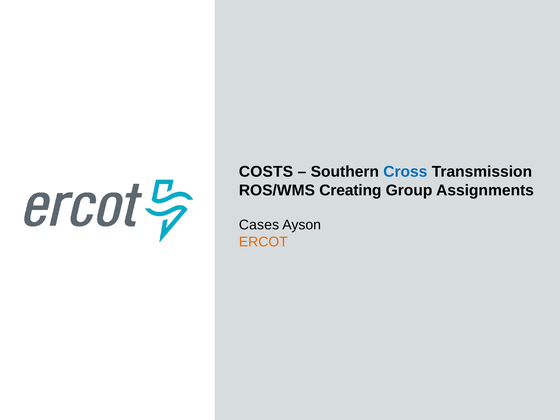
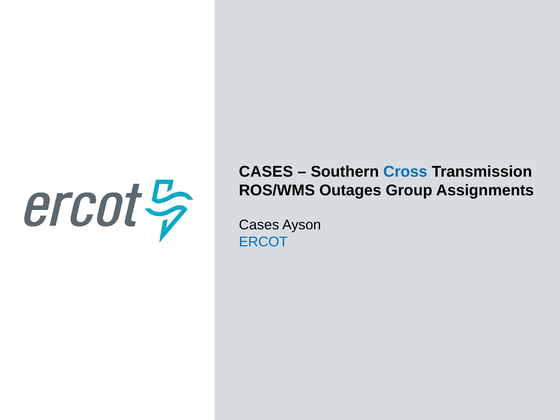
COSTS: COSTS -> CASES (266, 172)
Creating: Creating -> Outages (350, 191)
ERCOT colour: orange -> blue (263, 242)
